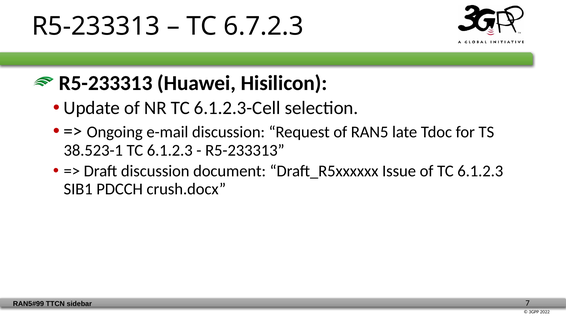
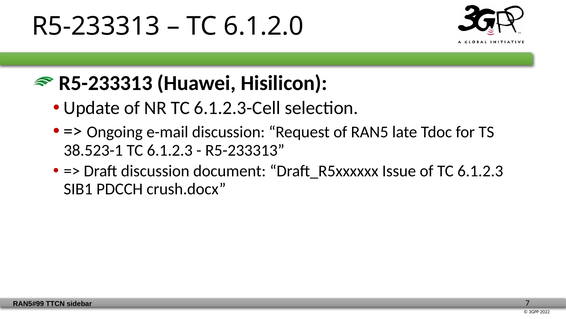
6.7.2.3: 6.7.2.3 -> 6.1.2.0 (264, 26)
